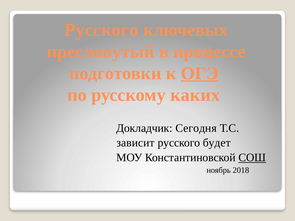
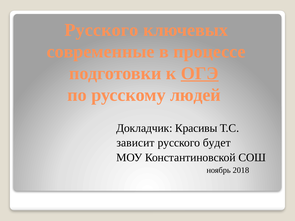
пресловутый: пресловутый -> современные (101, 52)
каких: каких -> людей (195, 95)
Сегодня: Сегодня -> Красивы (196, 128)
СОШ underline: present -> none (252, 158)
